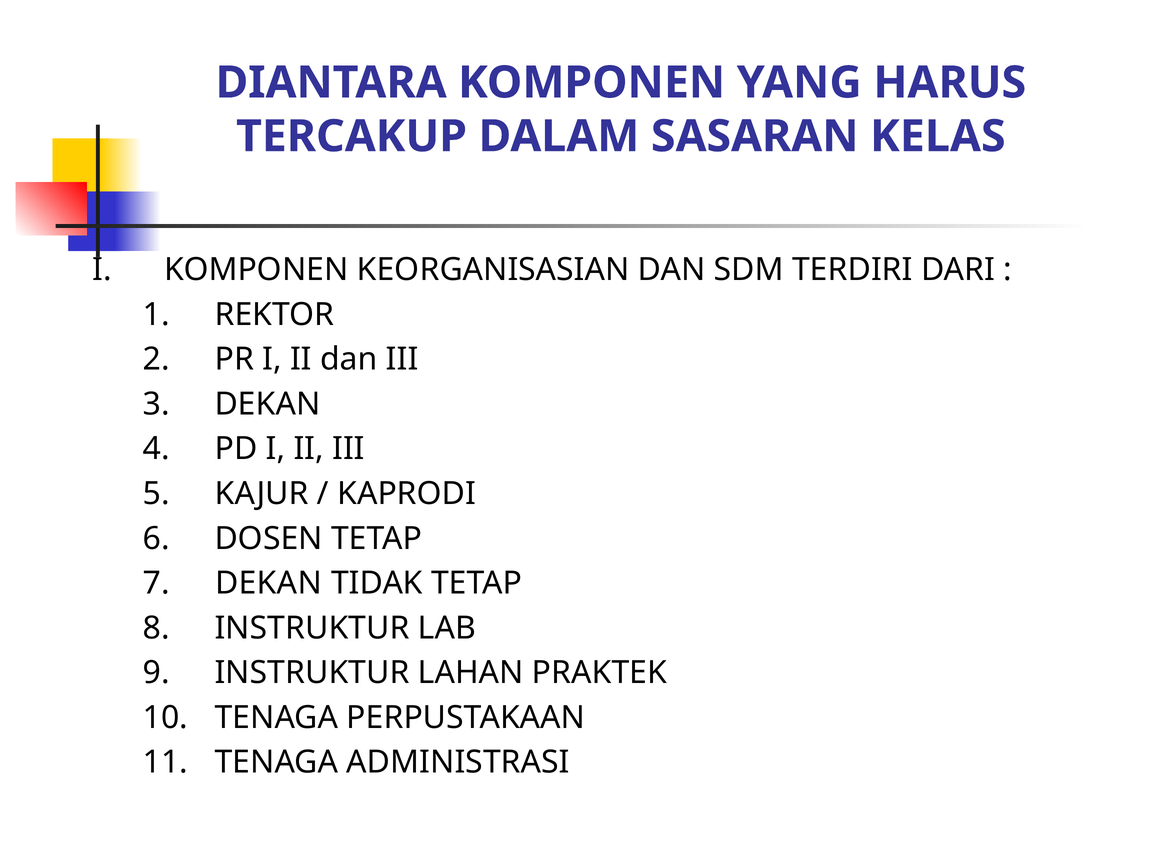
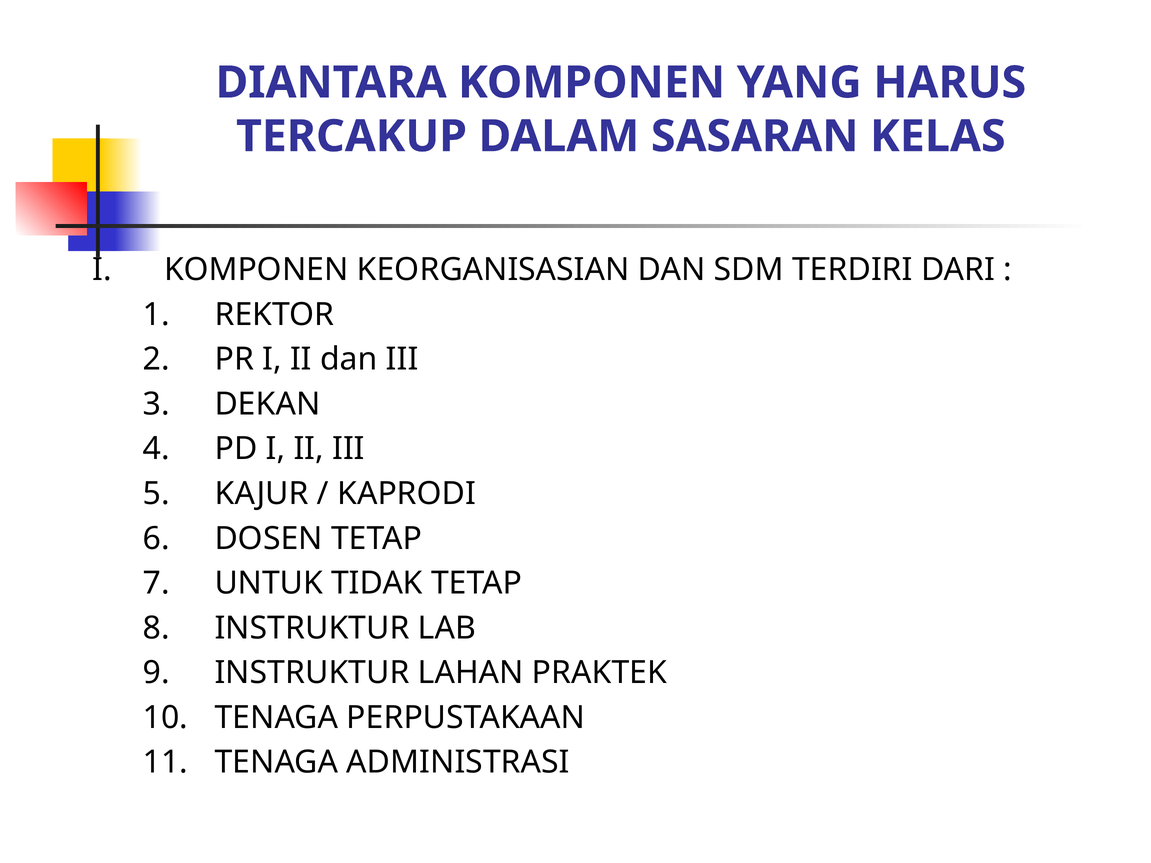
DEKAN: DEKAN -> UNTUK (269, 583)
